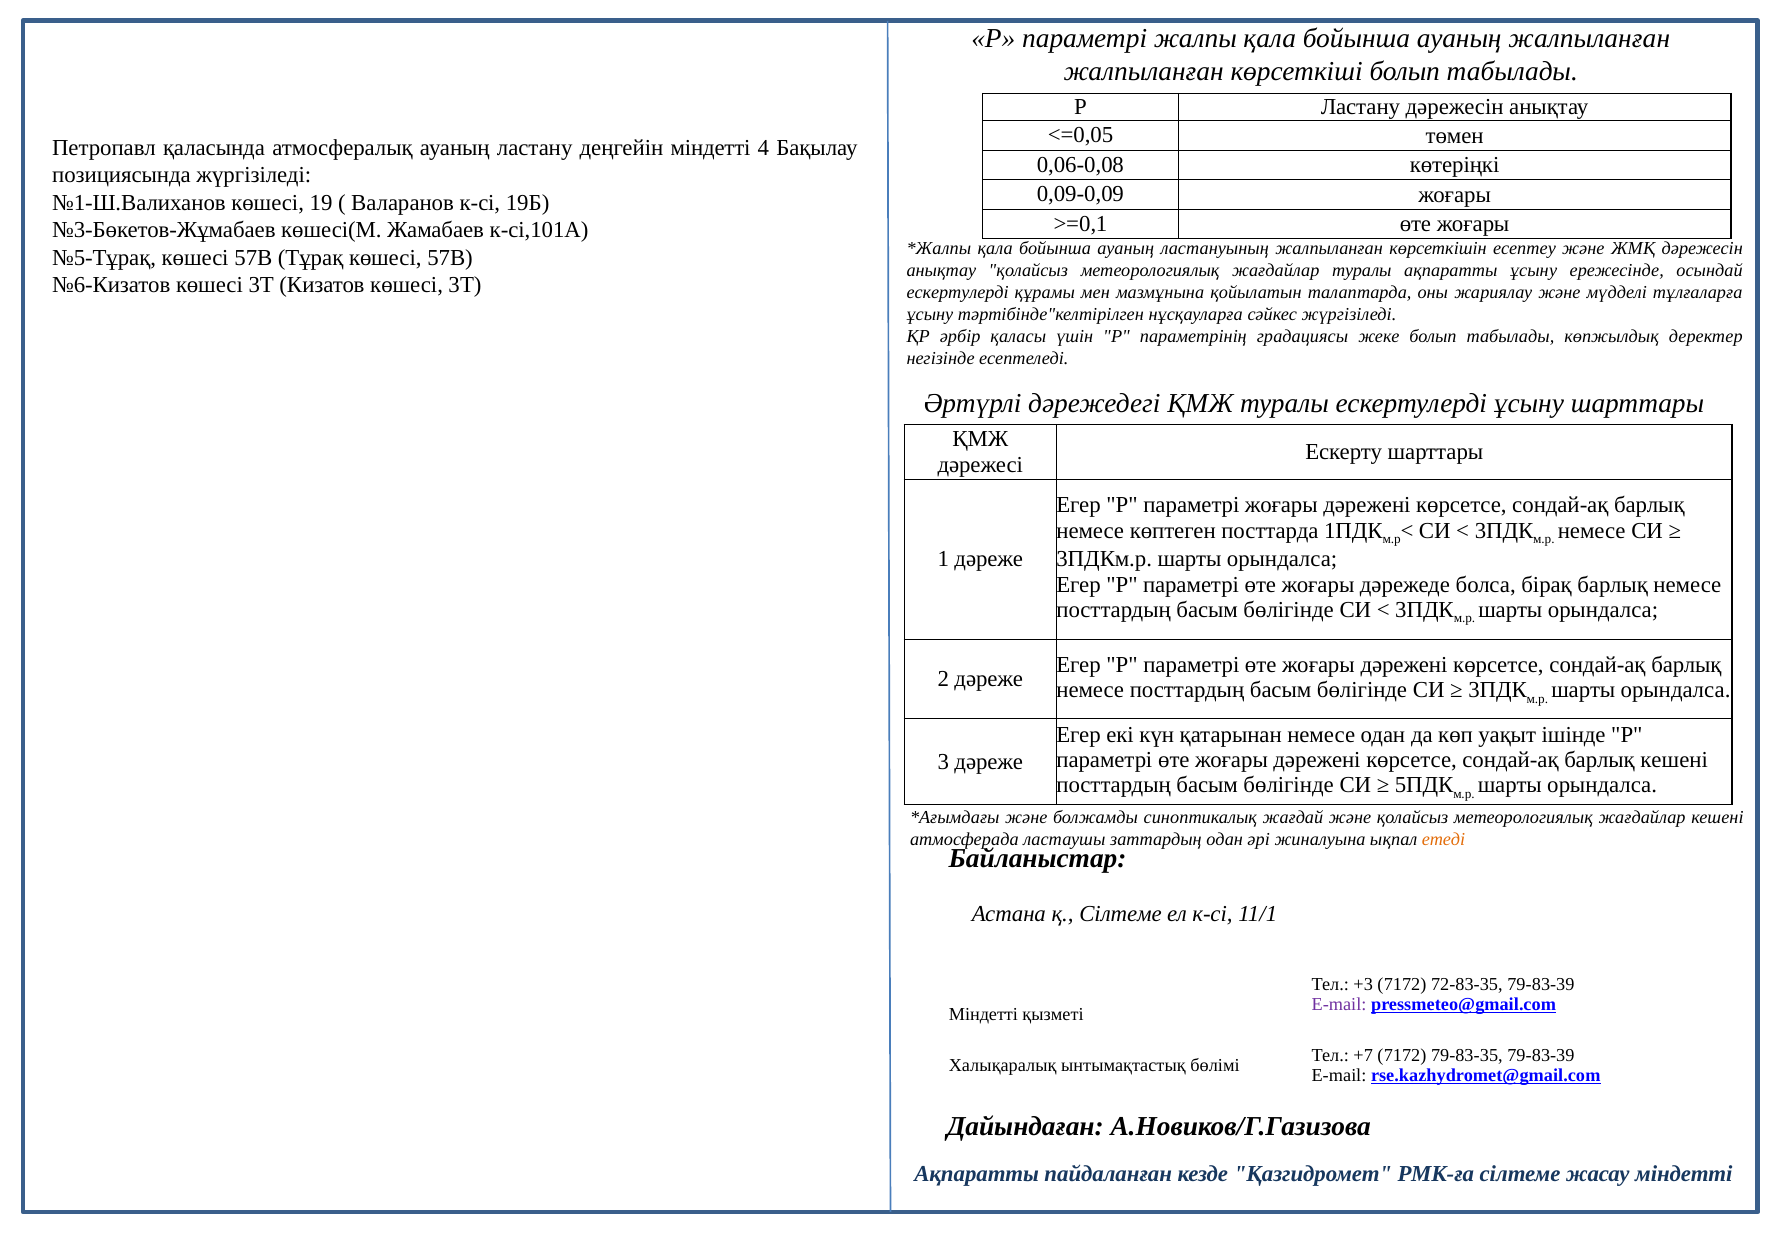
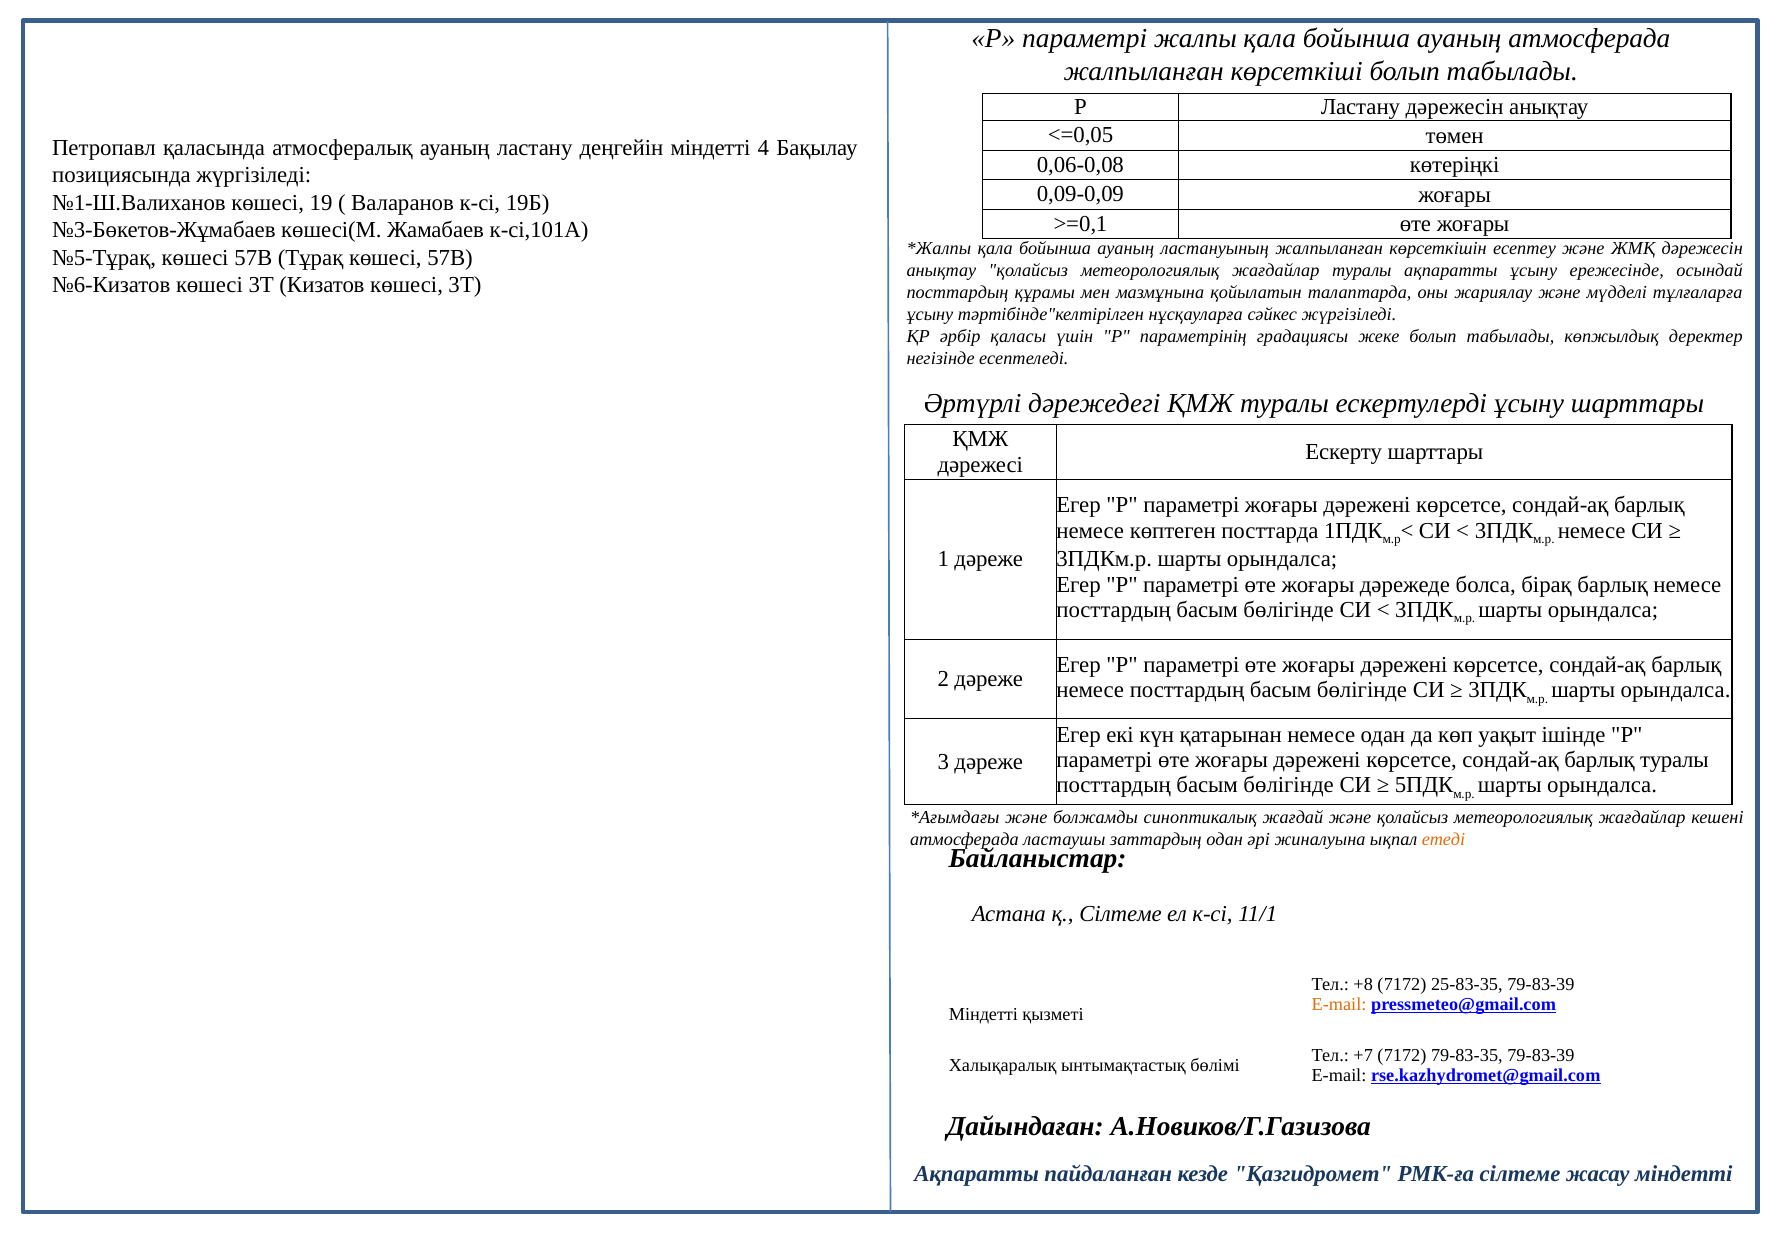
ауаның жалпыланған: жалпыланған -> атмосферада (1589, 38)
ескертулерді: ескертулерді -> посттардың (958, 293)
барлық кешені: кешені -> туралы (1674, 760)
+3: +3 -> +8 (1363, 984)
72-83-35: 72-83-35 -> 25-83-35 (1467, 984)
E-mail colour: purple -> orange (1339, 1005)
